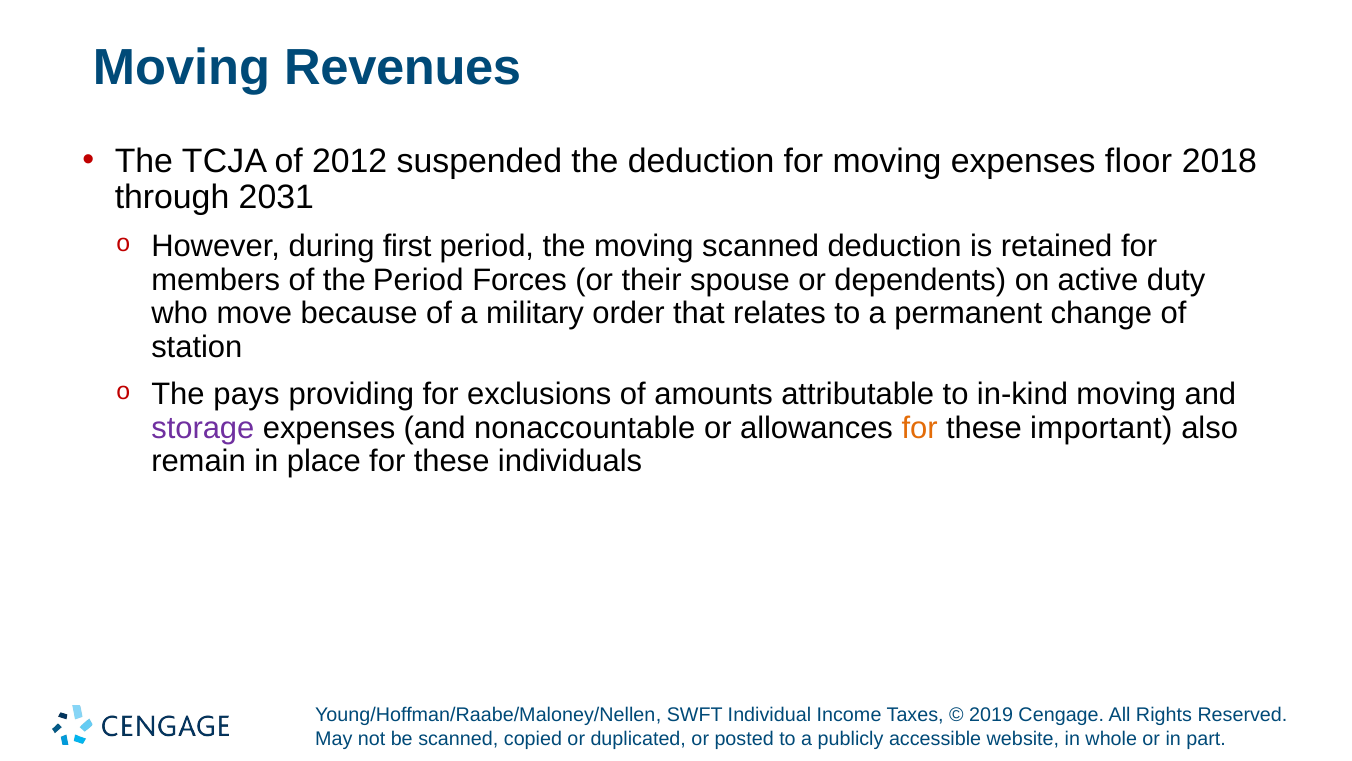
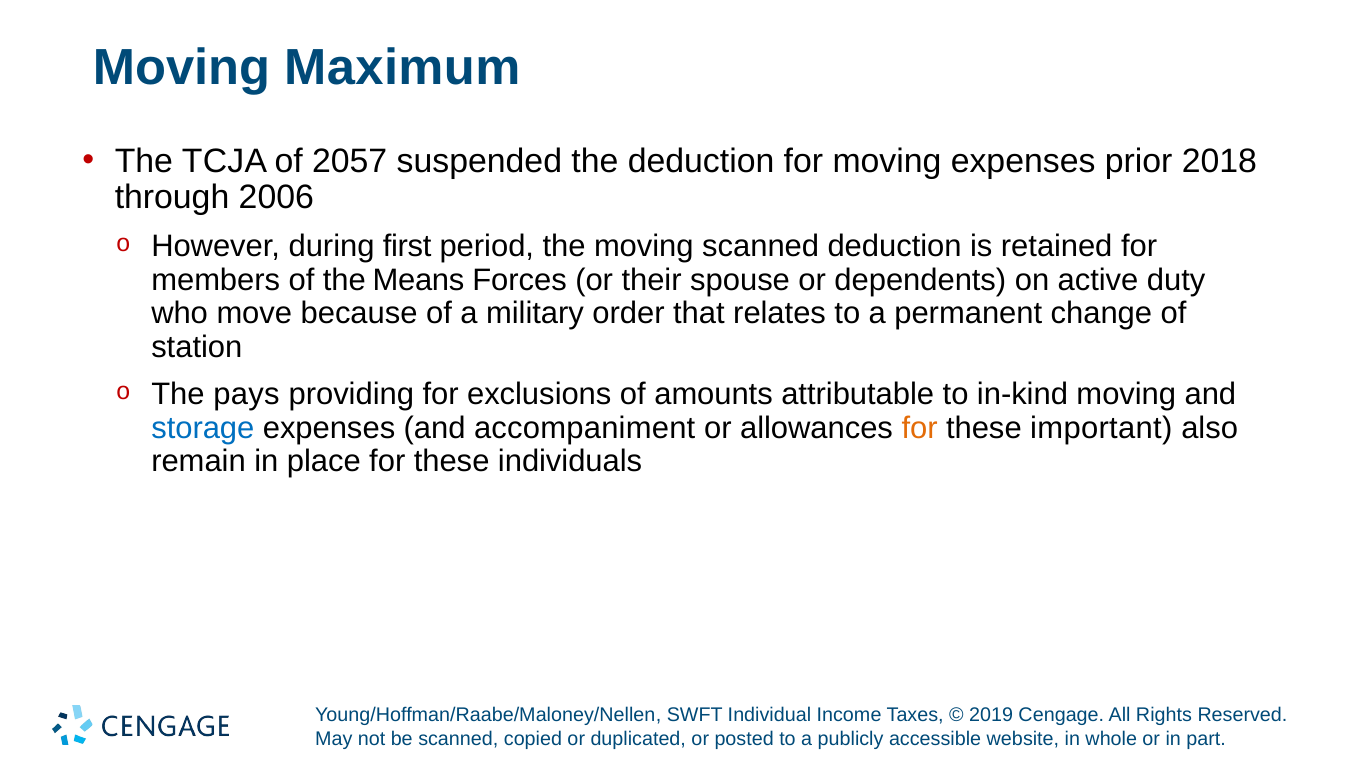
Revenues: Revenues -> Maximum (402, 68)
2012: 2012 -> 2057 (350, 161)
floor: floor -> prior (1139, 161)
2031: 2031 -> 2006 (276, 198)
the Period: Period -> Means (419, 280)
storage colour: purple -> blue (203, 428)
nonaccountable: nonaccountable -> accompaniment (585, 428)
